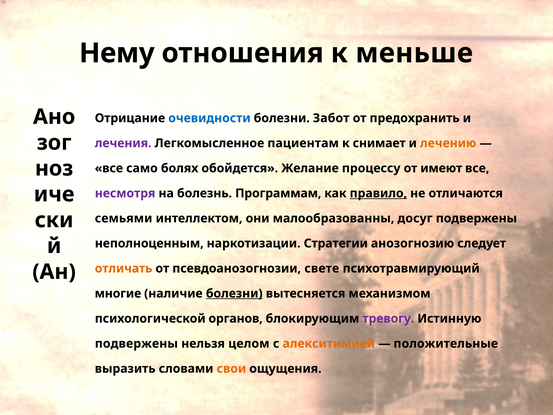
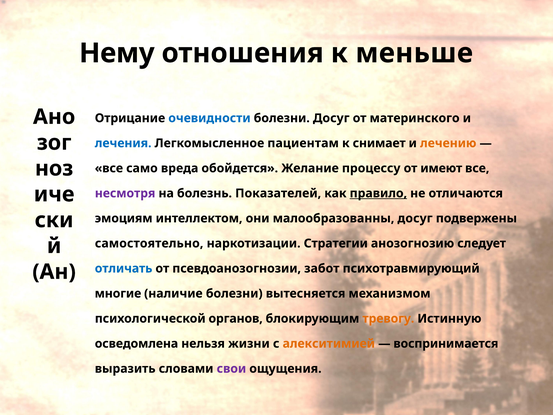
болезни Забот: Забот -> Досуг (331, 118)
предохранить: предохранить -> материнского (415, 118)
лечения colour: purple -> blue (123, 143)
болях: болях -> вреда (180, 168)
Программам: Программам -> Показателей (278, 193)
семьями: семьями -> эмоциям (124, 218)
неполноценным: неполноценным -> самостоятельно (149, 243)
отличать colour: orange -> blue (124, 268)
свете: свете -> забот (322, 268)
болезни underline: present -> none (234, 293)
тревогу colour: purple -> orange (388, 318)
подвержены: подвержены -> осведомлена (136, 343)
целом: целом -> жизни (249, 343)
положительные: положительные -> воспринимается (446, 343)
свои colour: orange -> purple (231, 368)
